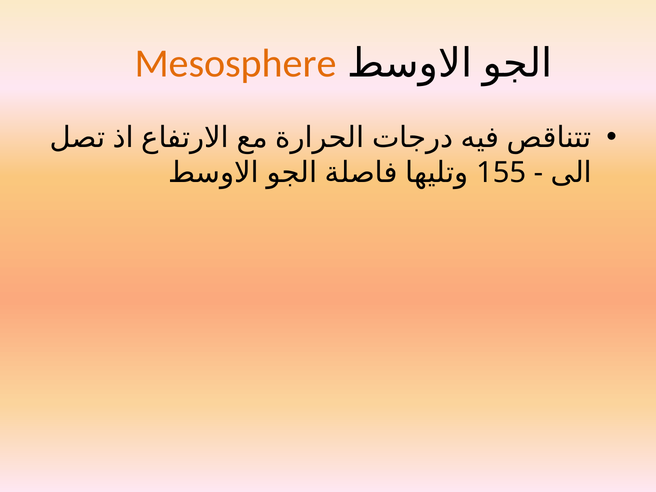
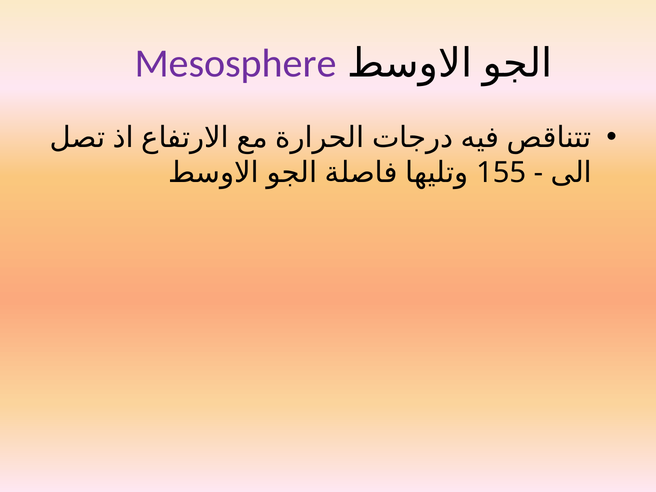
Mesosphere colour: orange -> purple (236, 64)
